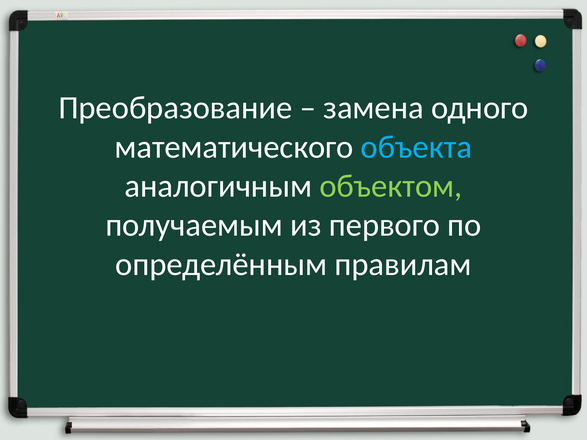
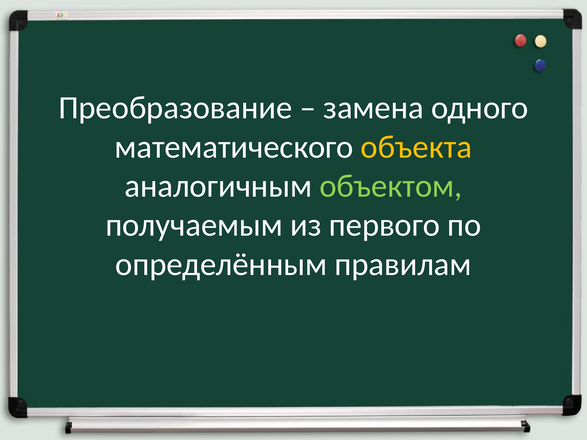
объекта colour: light blue -> yellow (416, 147)
